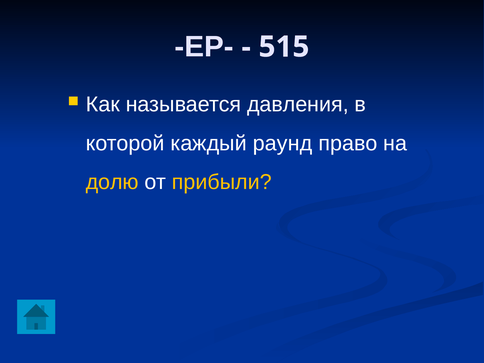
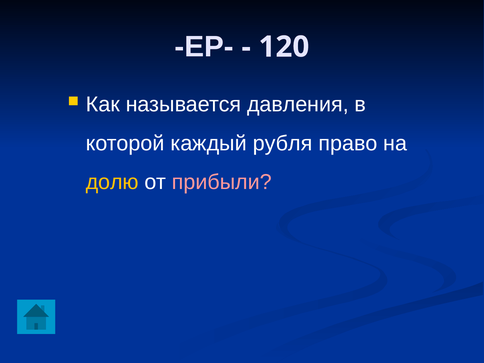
515: 515 -> 120 (284, 47)
раунд: раунд -> рубля (283, 143)
прибыли colour: yellow -> pink (222, 182)
